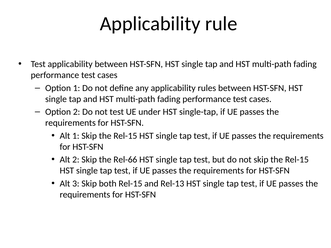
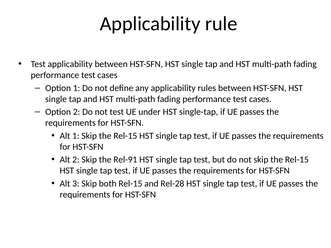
Rel-66: Rel-66 -> Rel-91 (125, 160)
Rel-13: Rel-13 -> Rel-28 (172, 184)
